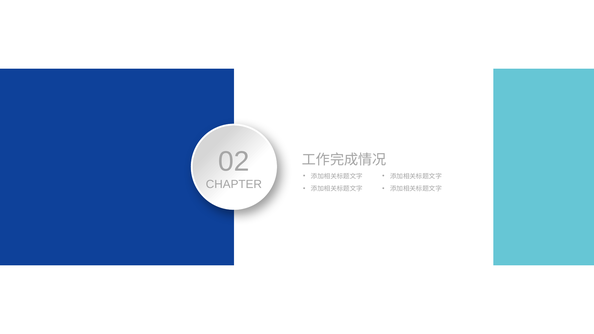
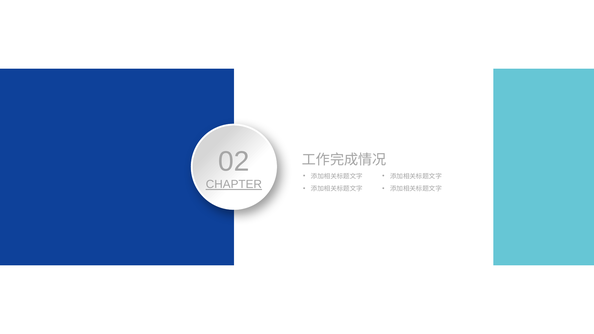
CHAPTER underline: none -> present (234, 185)
